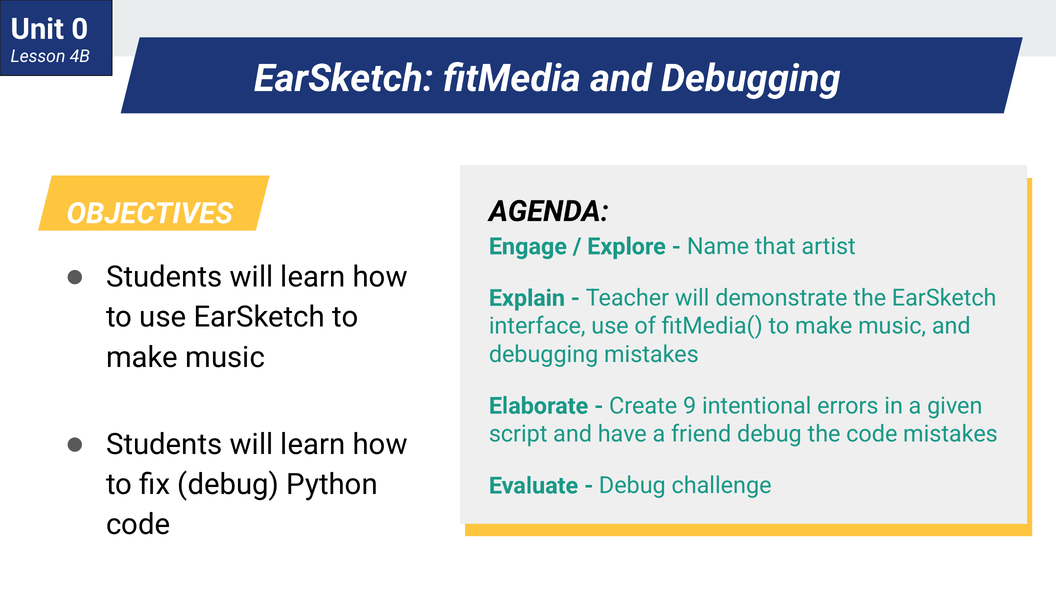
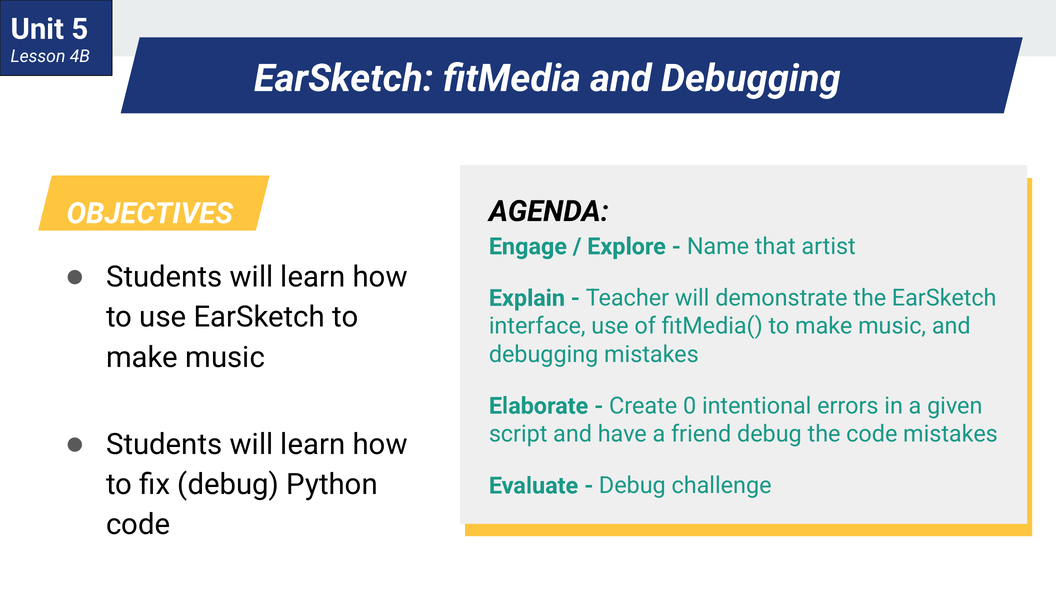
0: 0 -> 5 (80, 29)
9: 9 -> 0 (690, 406)
